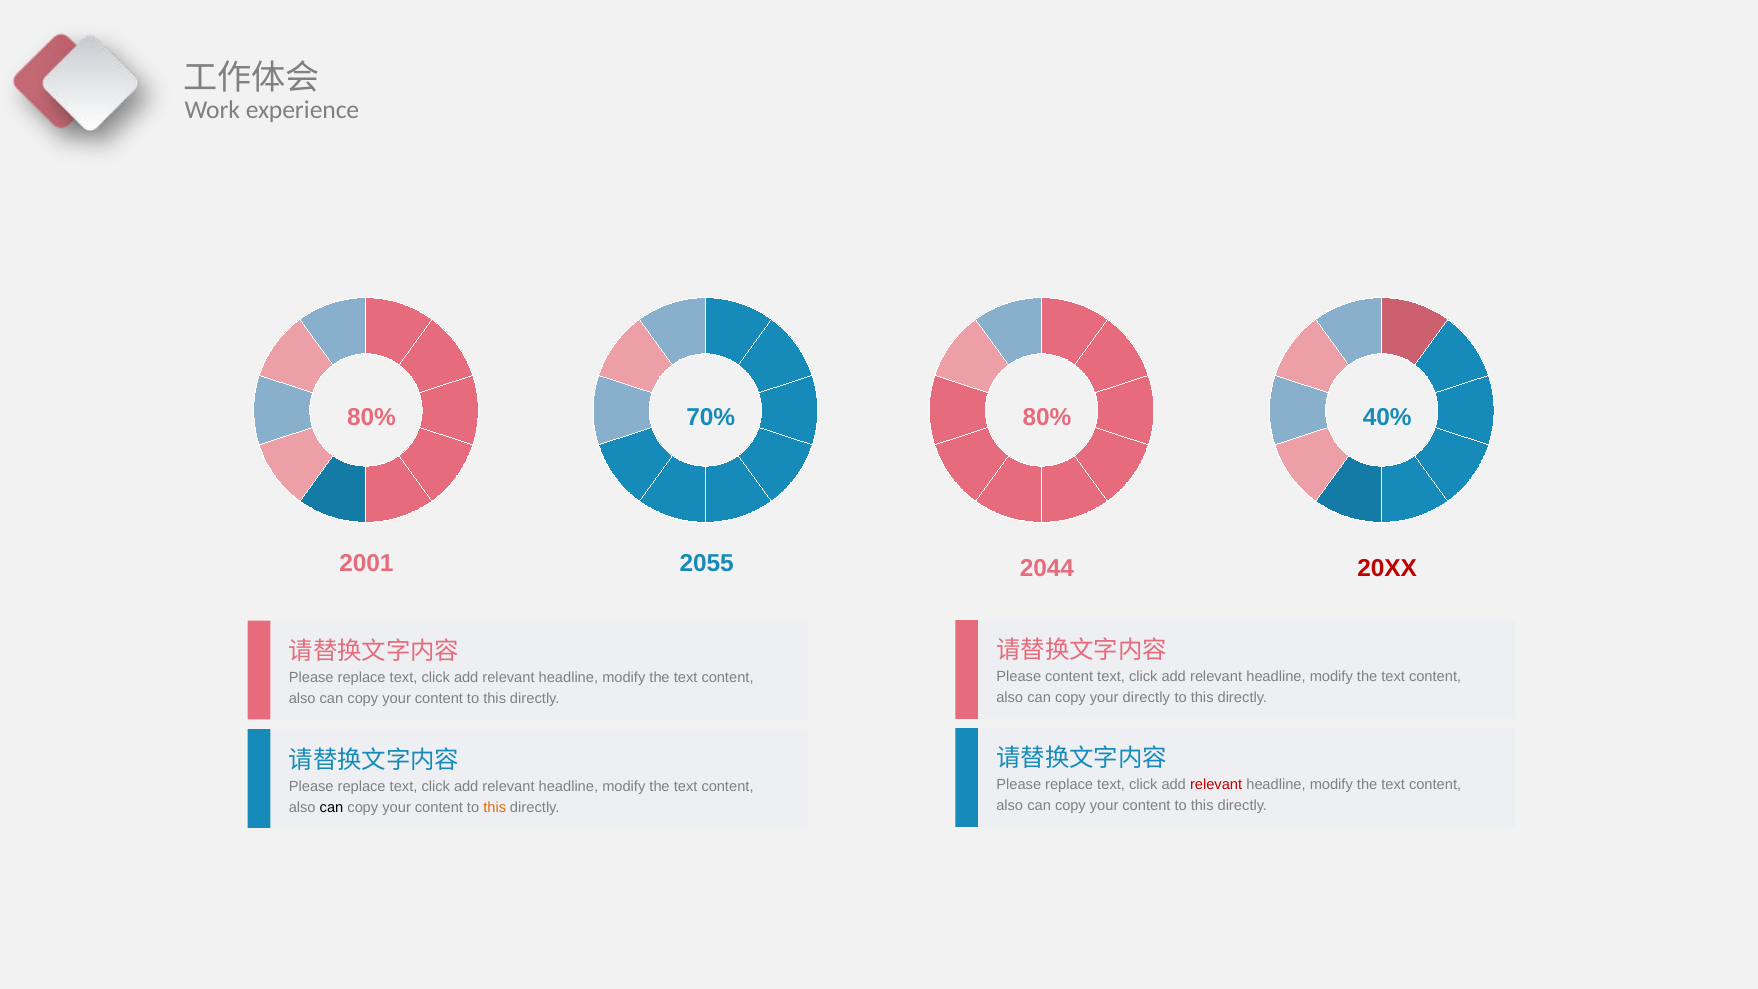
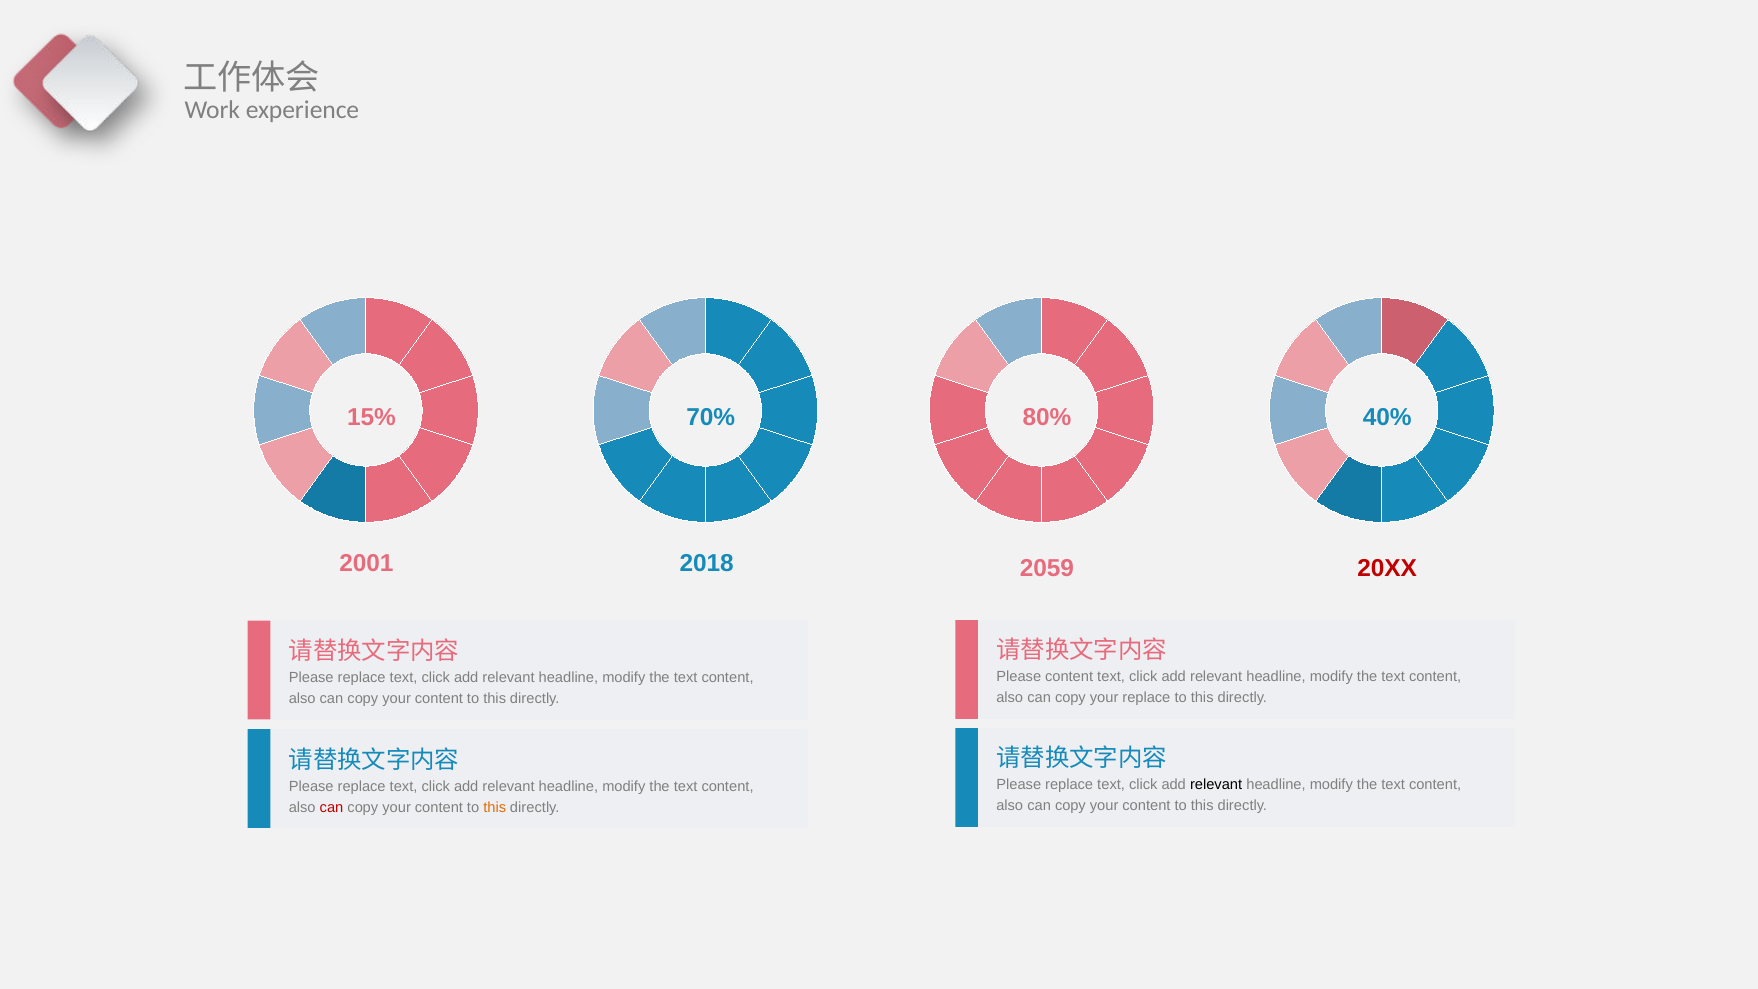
80%: 80% -> 15% (371, 418)
2055: 2055 -> 2018 (707, 564)
2044: 2044 -> 2059 (1047, 568)
your directly: directly -> replace (1146, 697)
relevant colour: red -> black (1216, 785)
can colour: black -> red (332, 807)
